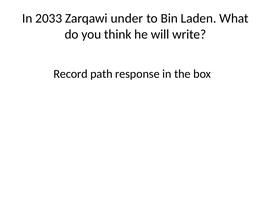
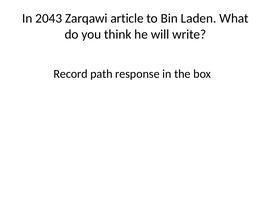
2033: 2033 -> 2043 (49, 18)
under: under -> article (127, 18)
